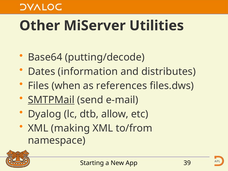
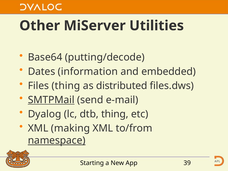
distributes: distributes -> embedded (169, 72)
Files when: when -> thing (66, 86)
references: references -> distributed (122, 86)
dtb allow: allow -> thing (115, 114)
namespace underline: none -> present (57, 140)
